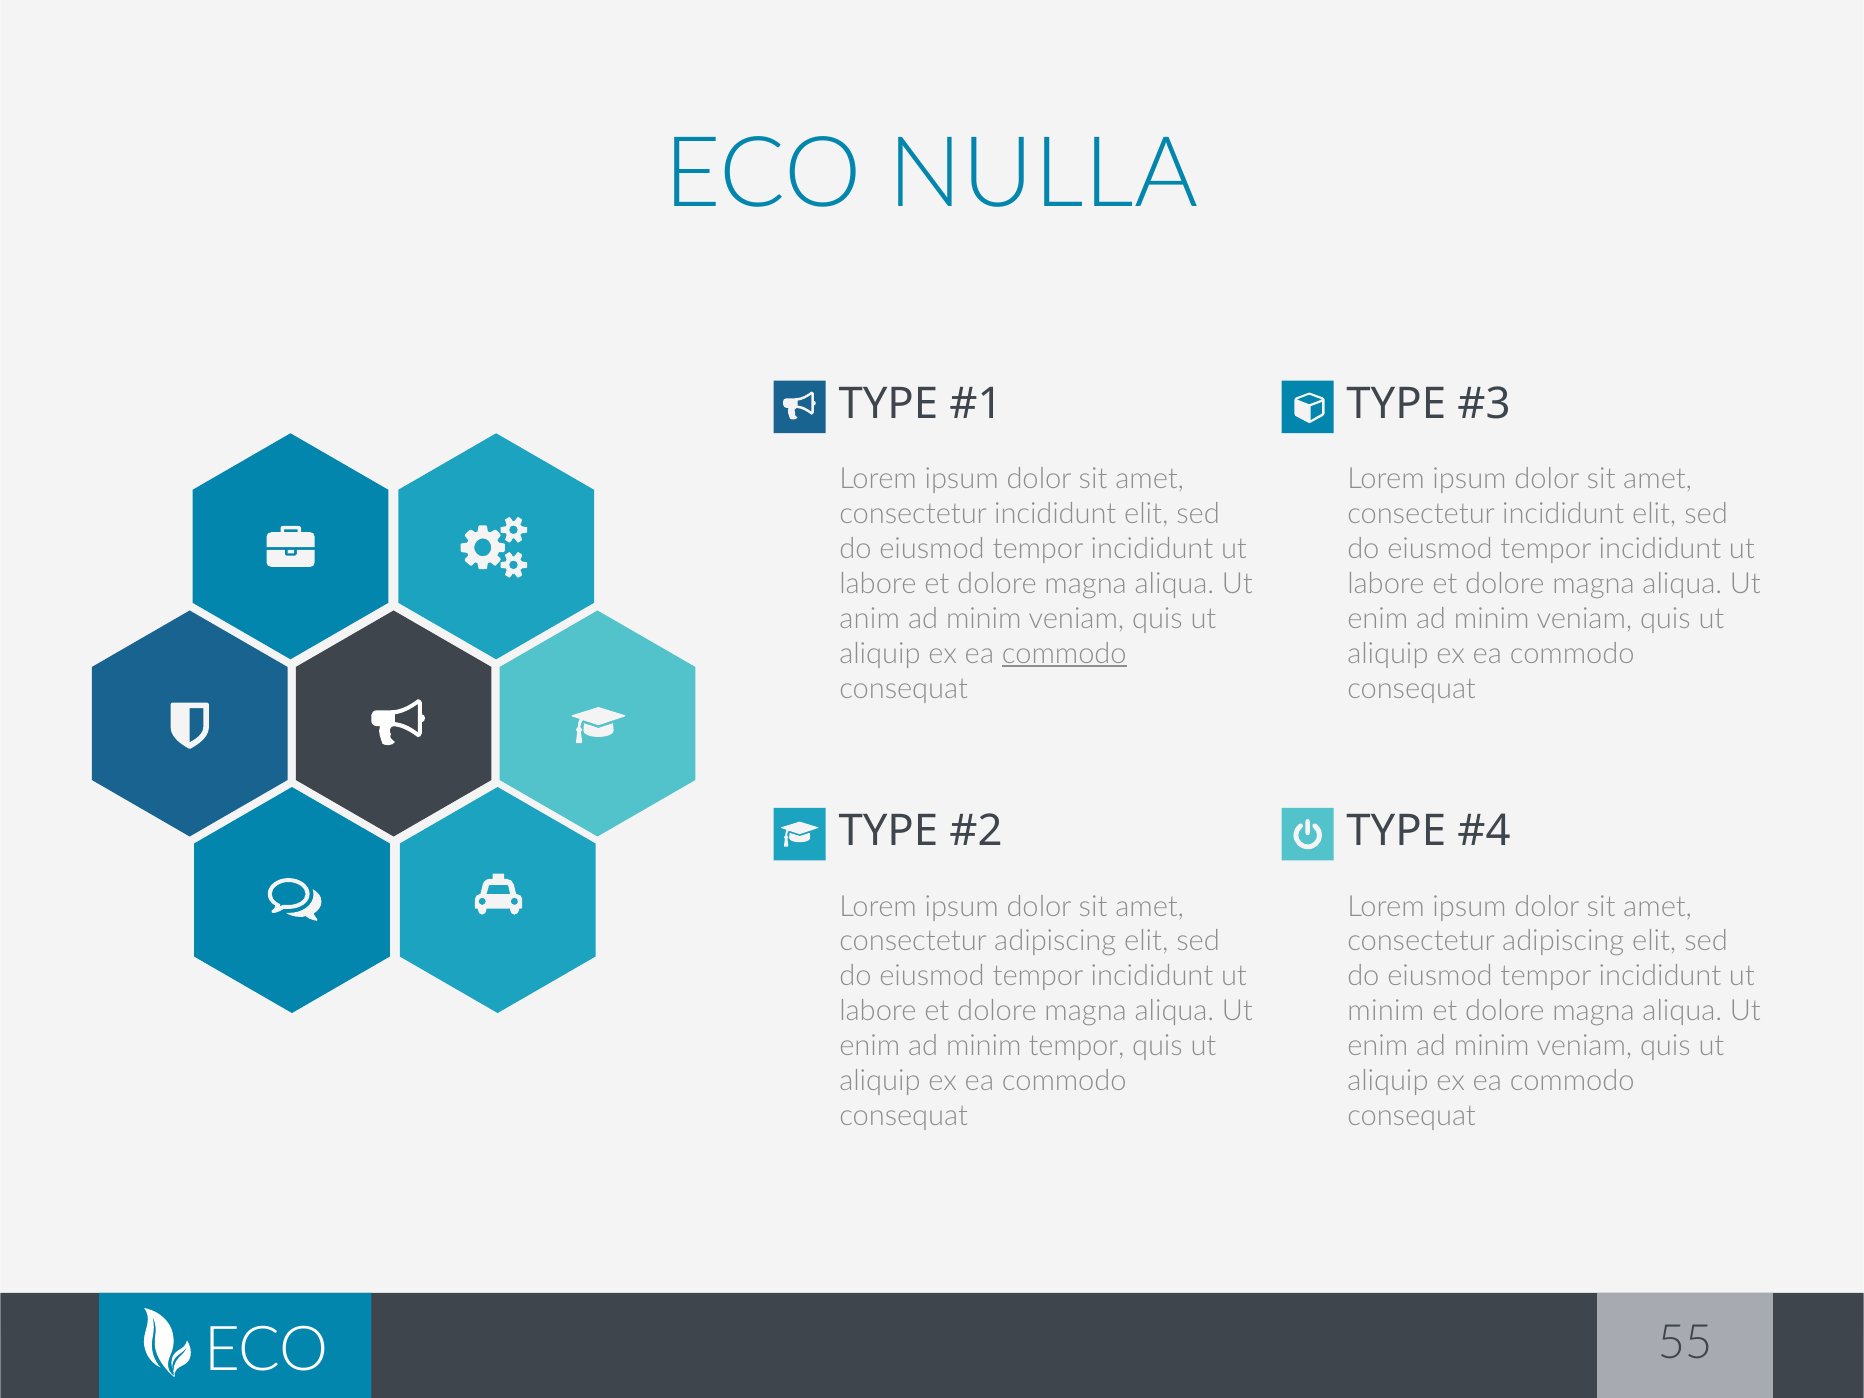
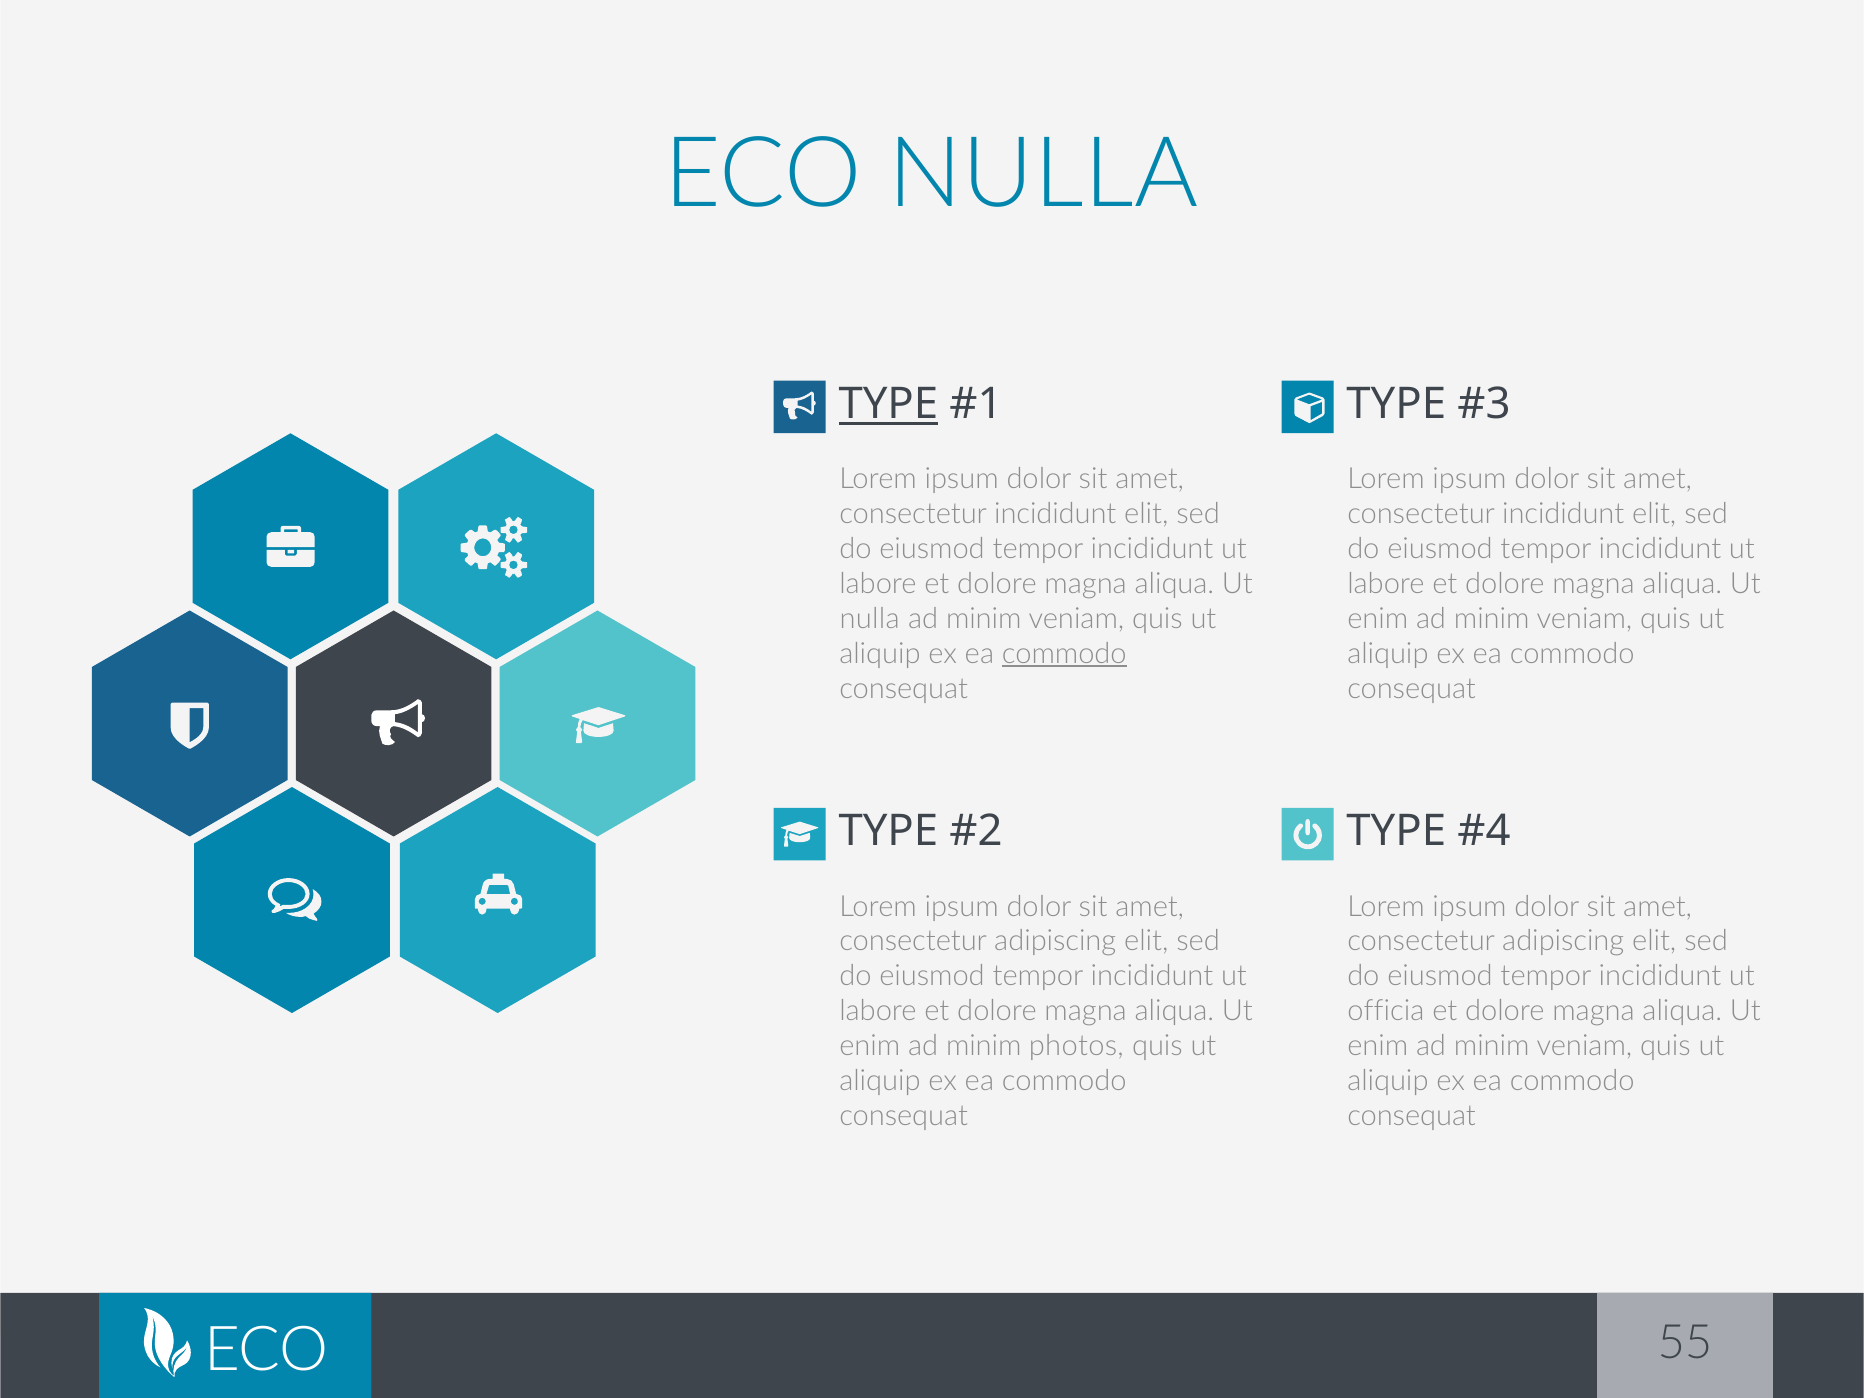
TYPE underline: none -> present (888, 404)
anim: anim -> nulla (870, 619)
minim: minim -> officia (1386, 1011)
minim tempor: tempor -> photos (1076, 1046)
